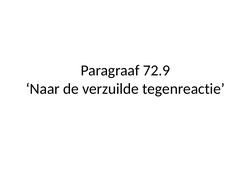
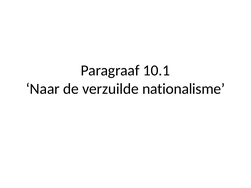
72.9: 72.9 -> 10.1 (157, 71)
tegenreactie: tegenreactie -> nationalisme (184, 89)
